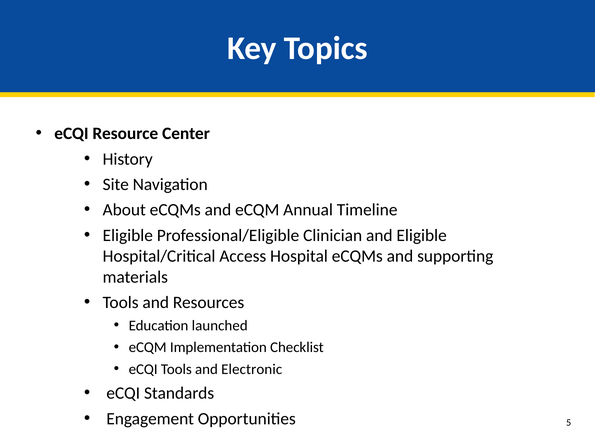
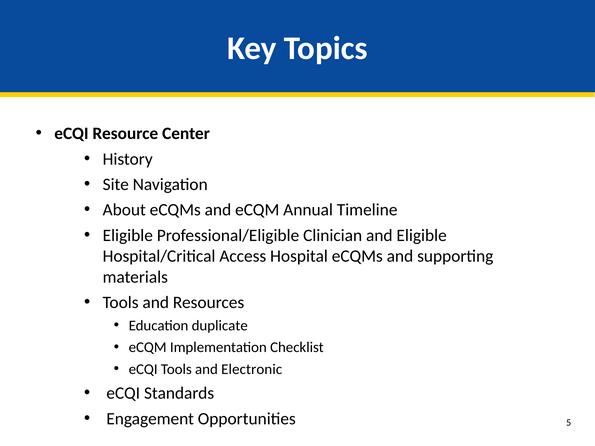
launched: launched -> duplicate (220, 326)
